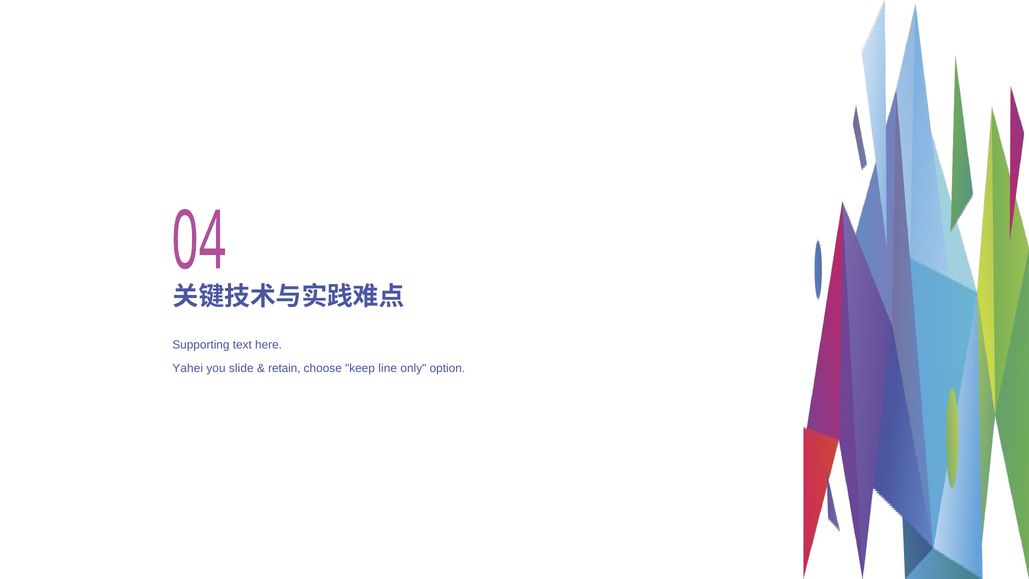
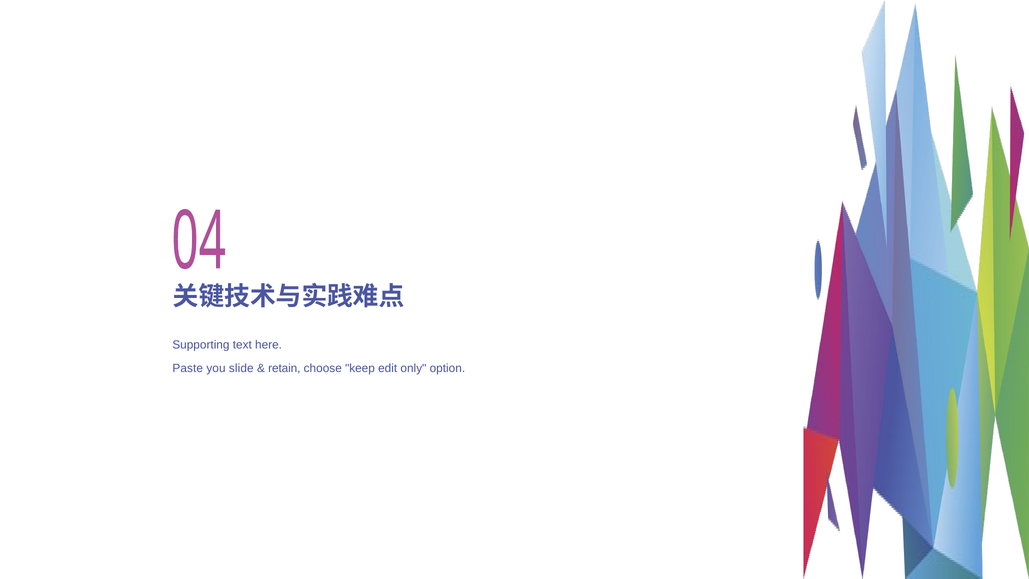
Yahei: Yahei -> Paste (188, 368)
line: line -> edit (388, 368)
